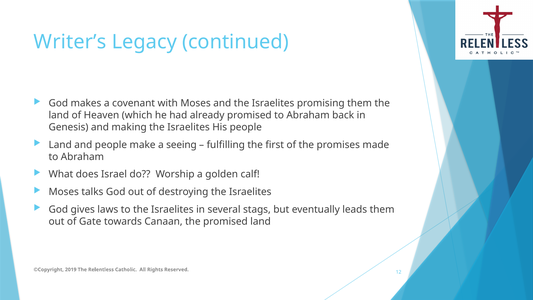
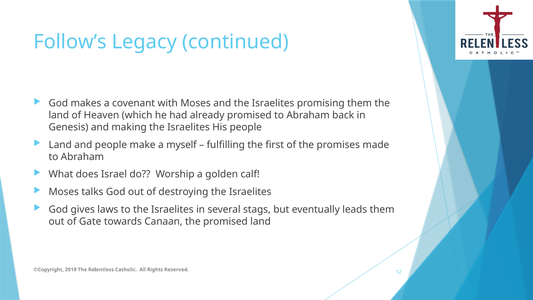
Writer’s: Writer’s -> Follow’s (70, 42)
seeing: seeing -> myself (181, 145)
